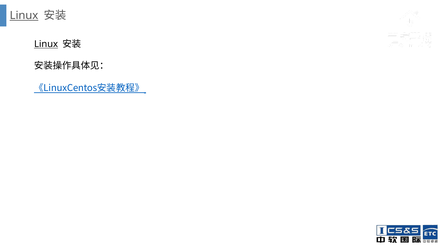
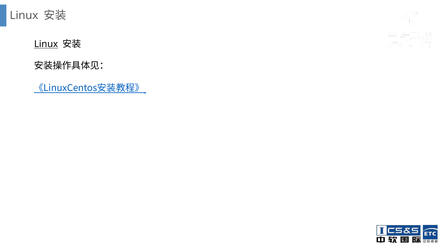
Linux underline: present -> none (24, 15)
